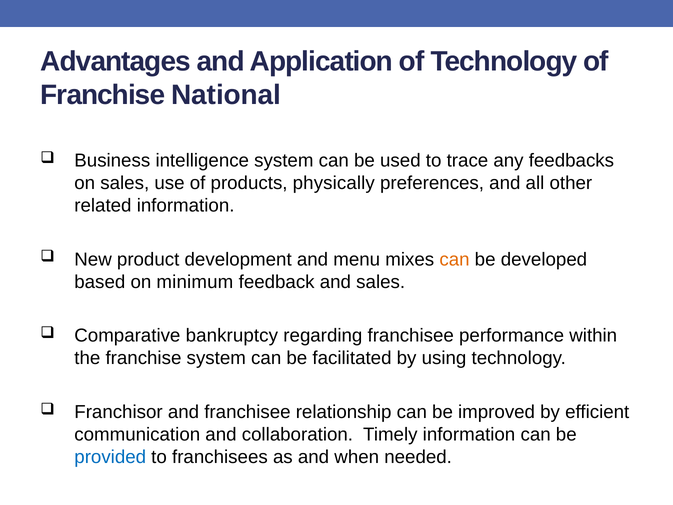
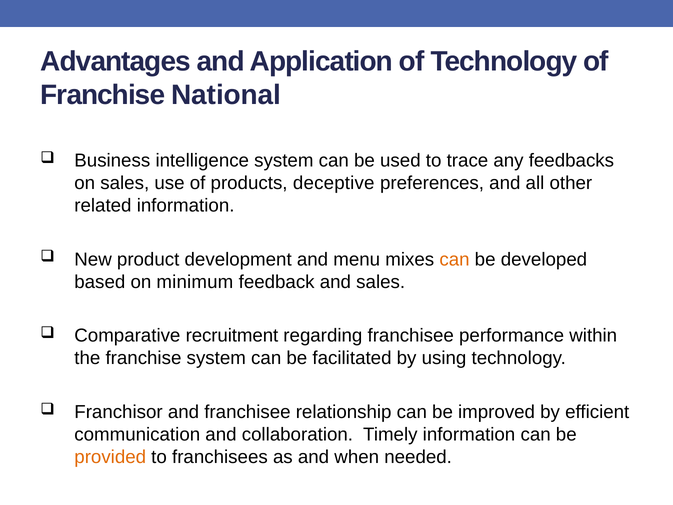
physically: physically -> deceptive (334, 183)
bankruptcy: bankruptcy -> recruitment (232, 336)
provided colour: blue -> orange (110, 457)
